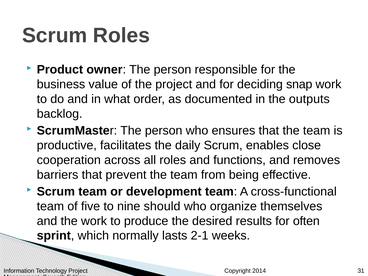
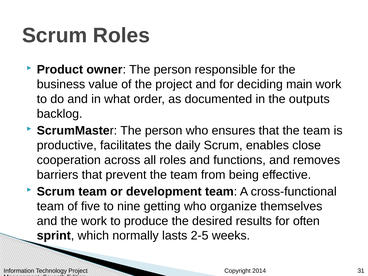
snap: snap -> main (299, 84)
should: should -> getting (162, 206)
2-1: 2-1 -> 2-5 (200, 236)
